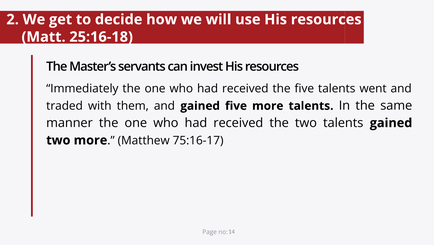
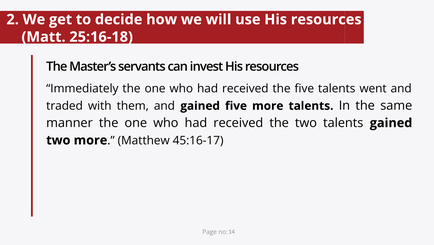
75:16-17: 75:16-17 -> 45:16-17 (198, 140)
